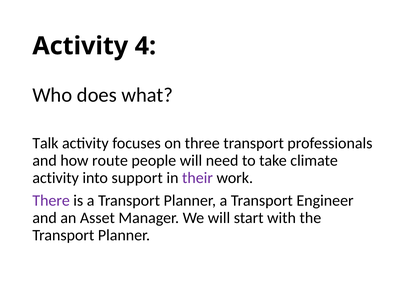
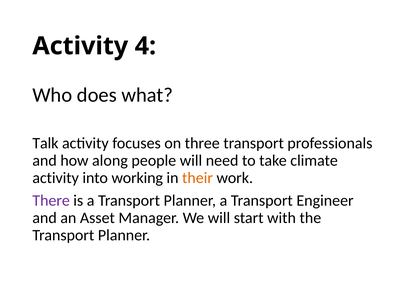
route: route -> along (110, 161)
support: support -> working (137, 178)
their colour: purple -> orange (198, 178)
